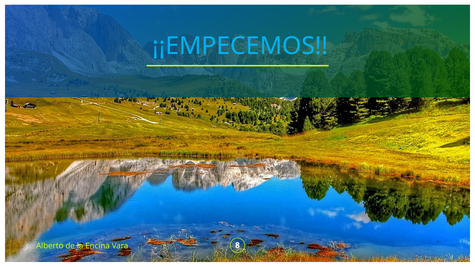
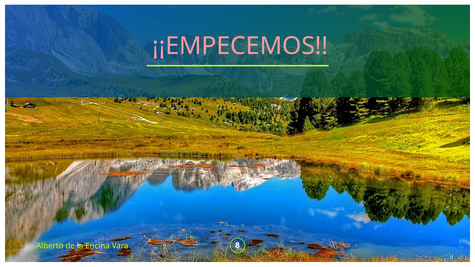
¡¡EMPECEMOS colour: light blue -> pink (240, 46)
